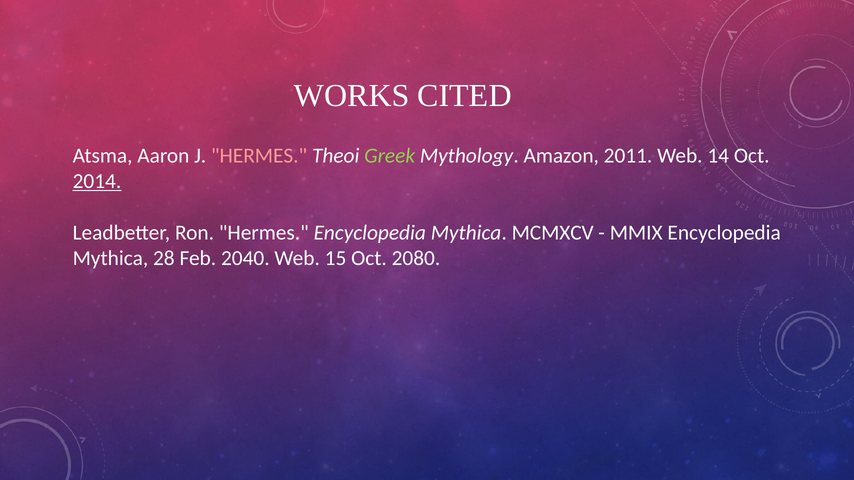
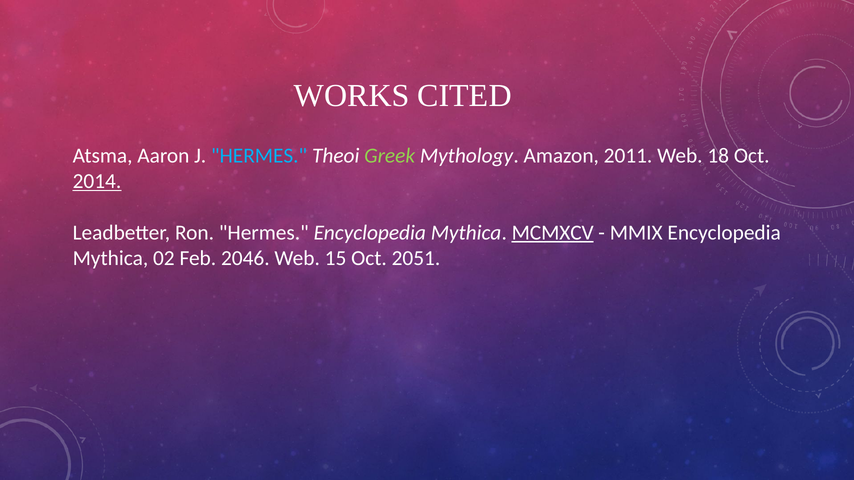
HERMES colour: pink -> light blue (259, 156)
14: 14 -> 18 (718, 156)
MCMXCV underline: none -> present (553, 233)
28: 28 -> 02 (164, 258)
2040: 2040 -> 2046 (245, 258)
2080: 2080 -> 2051 (416, 258)
